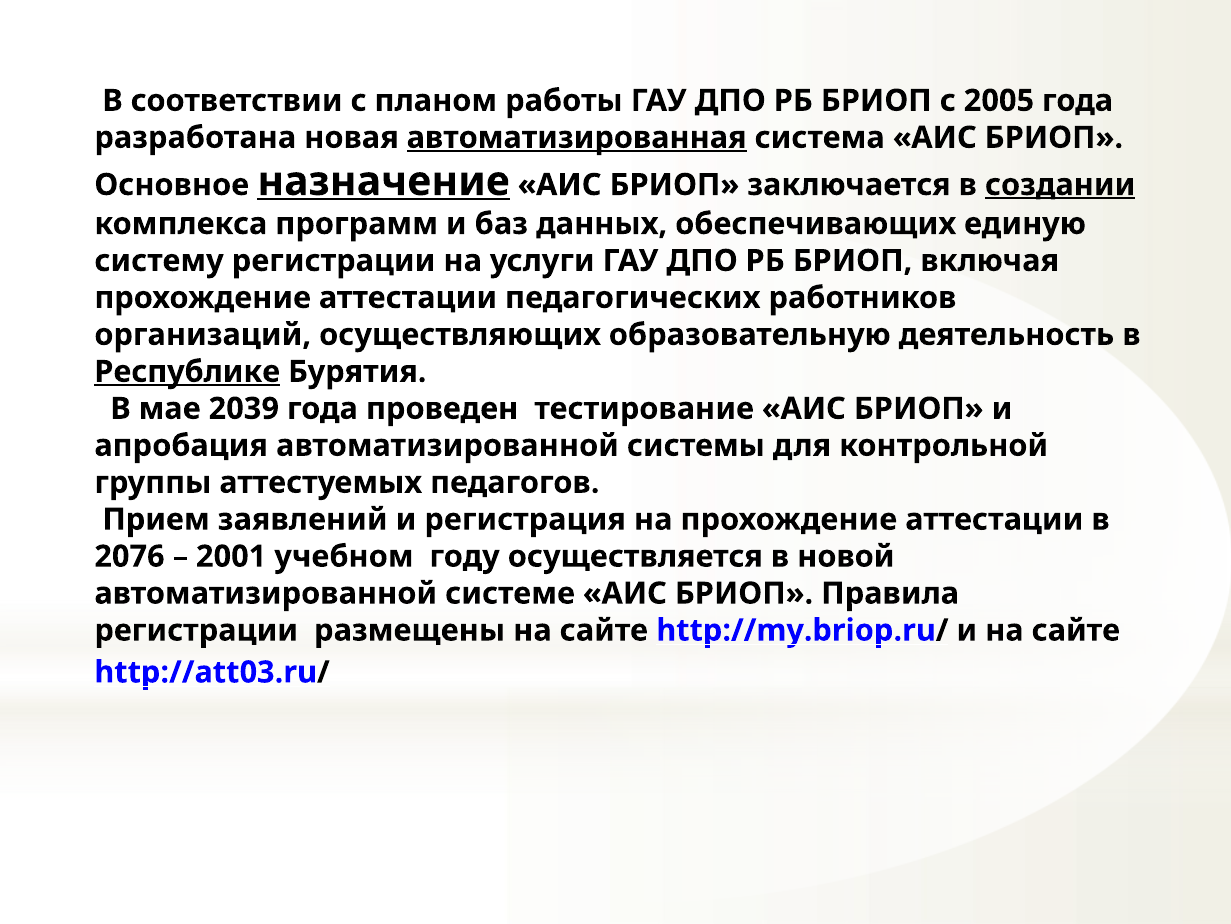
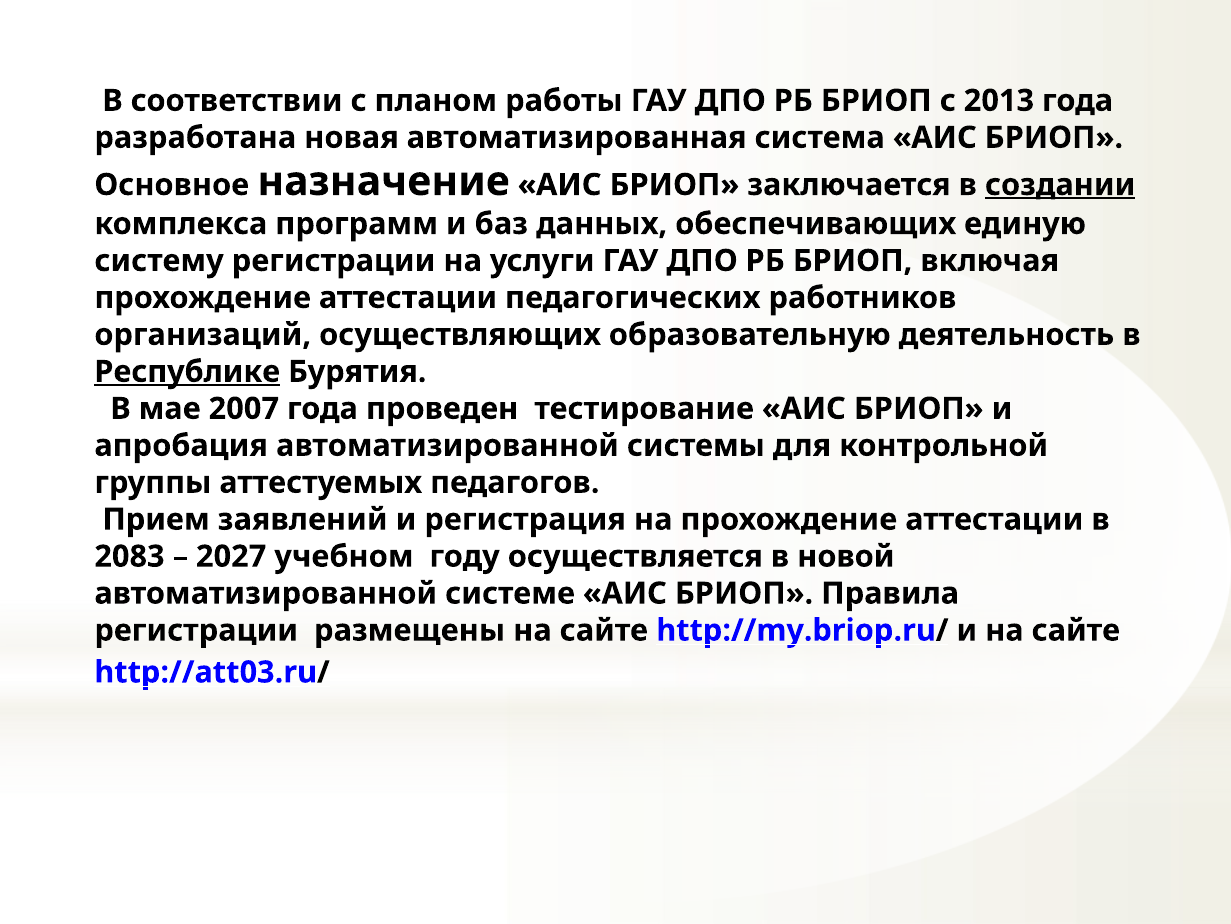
2005: 2005 -> 2013 (999, 101)
автоматизированная underline: present -> none (577, 138)
назначение underline: present -> none (384, 181)
2039: 2039 -> 2007 (244, 408)
2076: 2076 -> 2083 (130, 556)
2001: 2001 -> 2027 (231, 556)
